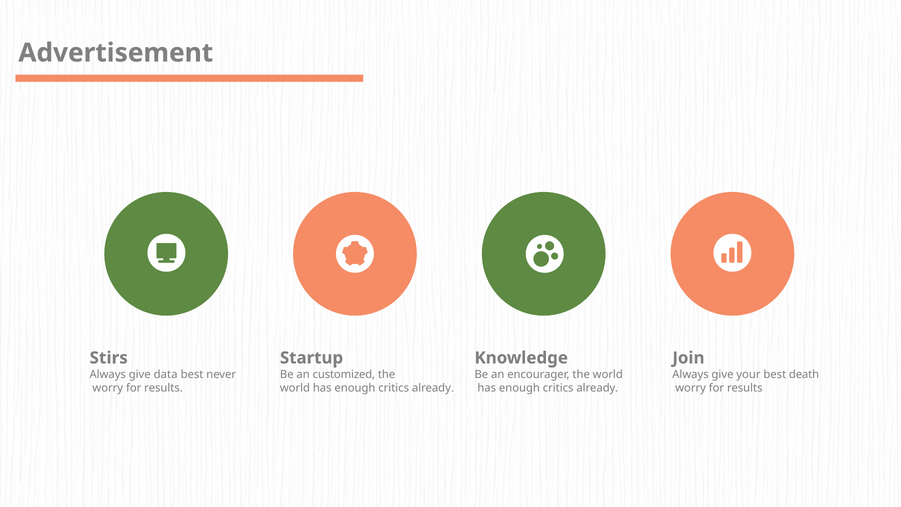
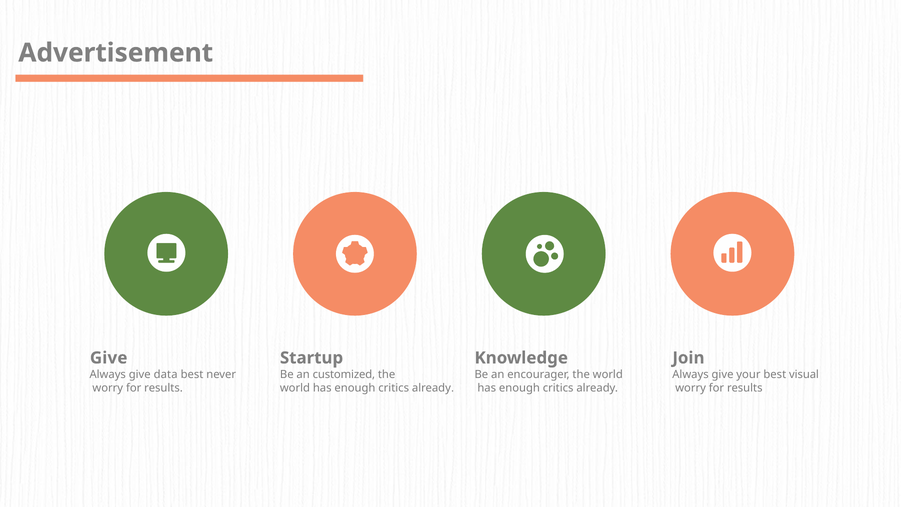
Stirs: Stirs -> Give (109, 358)
death: death -> visual (804, 374)
